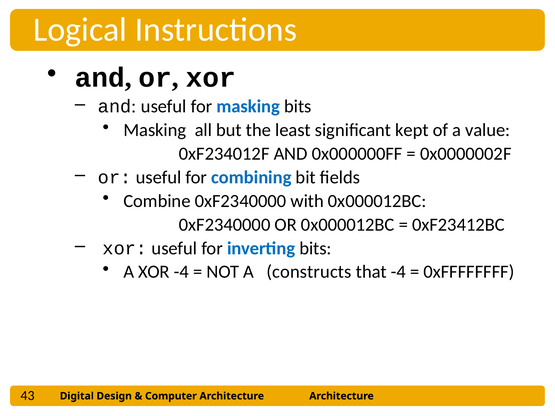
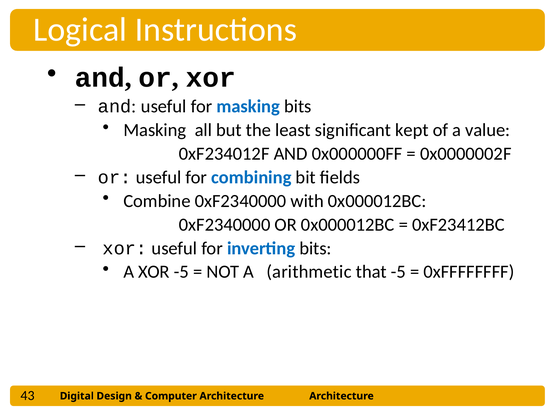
XOR -4: -4 -> -5 (181, 272)
constructs: constructs -> arithmetic (309, 272)
that -4: -4 -> -5 (398, 272)
